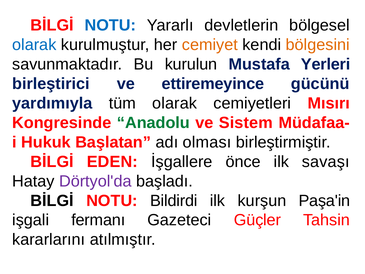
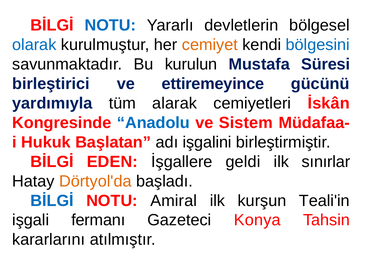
bölgesini colour: orange -> blue (318, 45)
Yerleri: Yerleri -> Süresi (326, 64)
tüm olarak: olarak -> alarak (175, 103)
Mısırı: Mısırı -> İskân (329, 103)
Anadolu colour: green -> blue (153, 123)
olması: olması -> işgalini (207, 142)
önce: önce -> geldi (243, 162)
savaşı: savaşı -> sınırlar (326, 162)
Dörtyol'da colour: purple -> orange (95, 181)
BİLGİ colour: black -> blue (52, 200)
Bildirdi: Bildirdi -> Amiral (174, 200)
Paşa'in: Paşa'in -> Teali'in (324, 200)
Güçler: Güçler -> Konya (257, 220)
